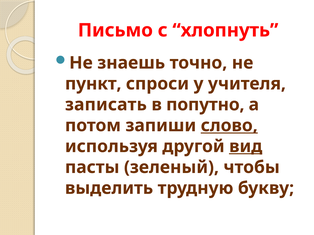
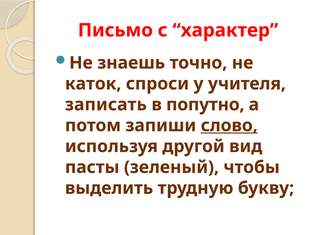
хлопнуть: хлопнуть -> характер (225, 30)
пункт: пункт -> каток (93, 84)
вид underline: present -> none (246, 147)
